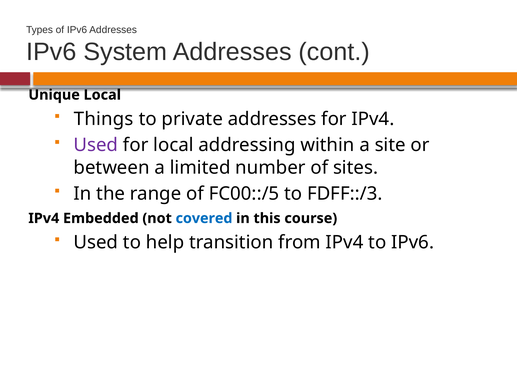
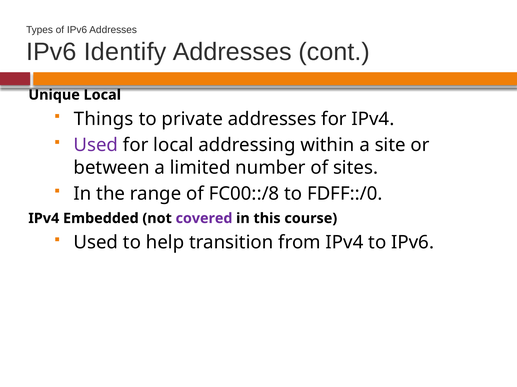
System: System -> Identify (125, 52)
FC00::/5: FC00::/5 -> FC00::/8 (244, 194)
FDFF::/3: FDFF::/3 -> FDFF::/0 (345, 194)
covered colour: blue -> purple (204, 219)
